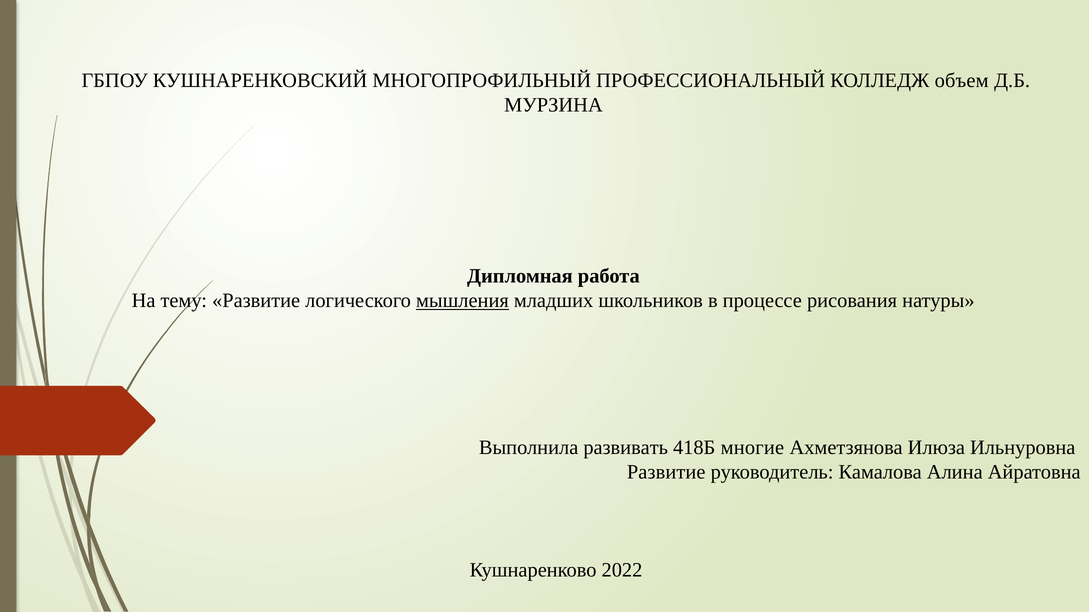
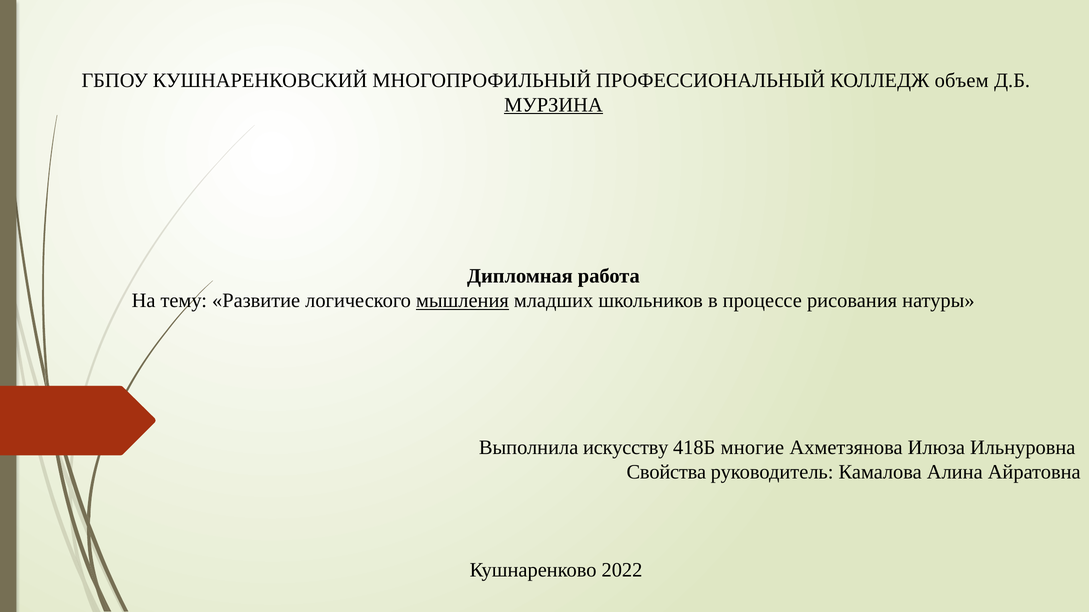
МУРЗИНА underline: none -> present (553, 105)
развивать: развивать -> искусству (626, 448)
Развитие: Развитие -> Свойства (666, 472)
